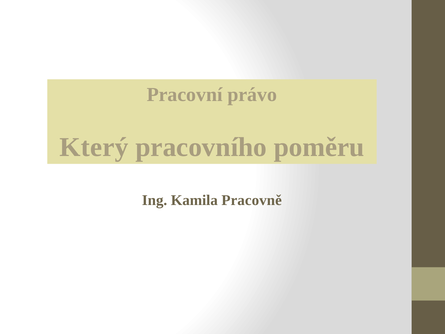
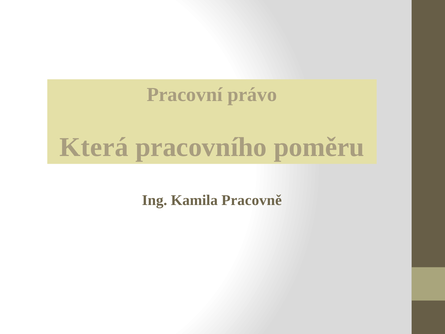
Který: Který -> Která (94, 147)
